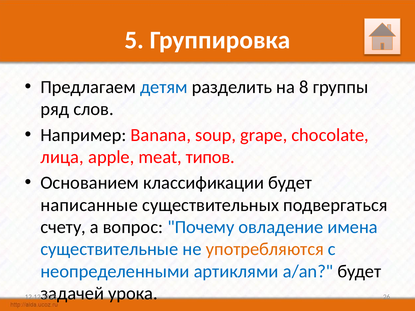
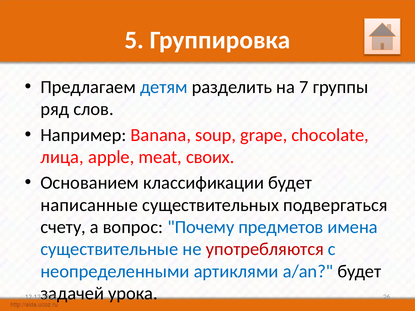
8: 8 -> 7 (304, 87)
типов: типов -> своих (210, 157)
овладение: овладение -> предметов (281, 227)
употребляются colour: orange -> red (265, 249)
